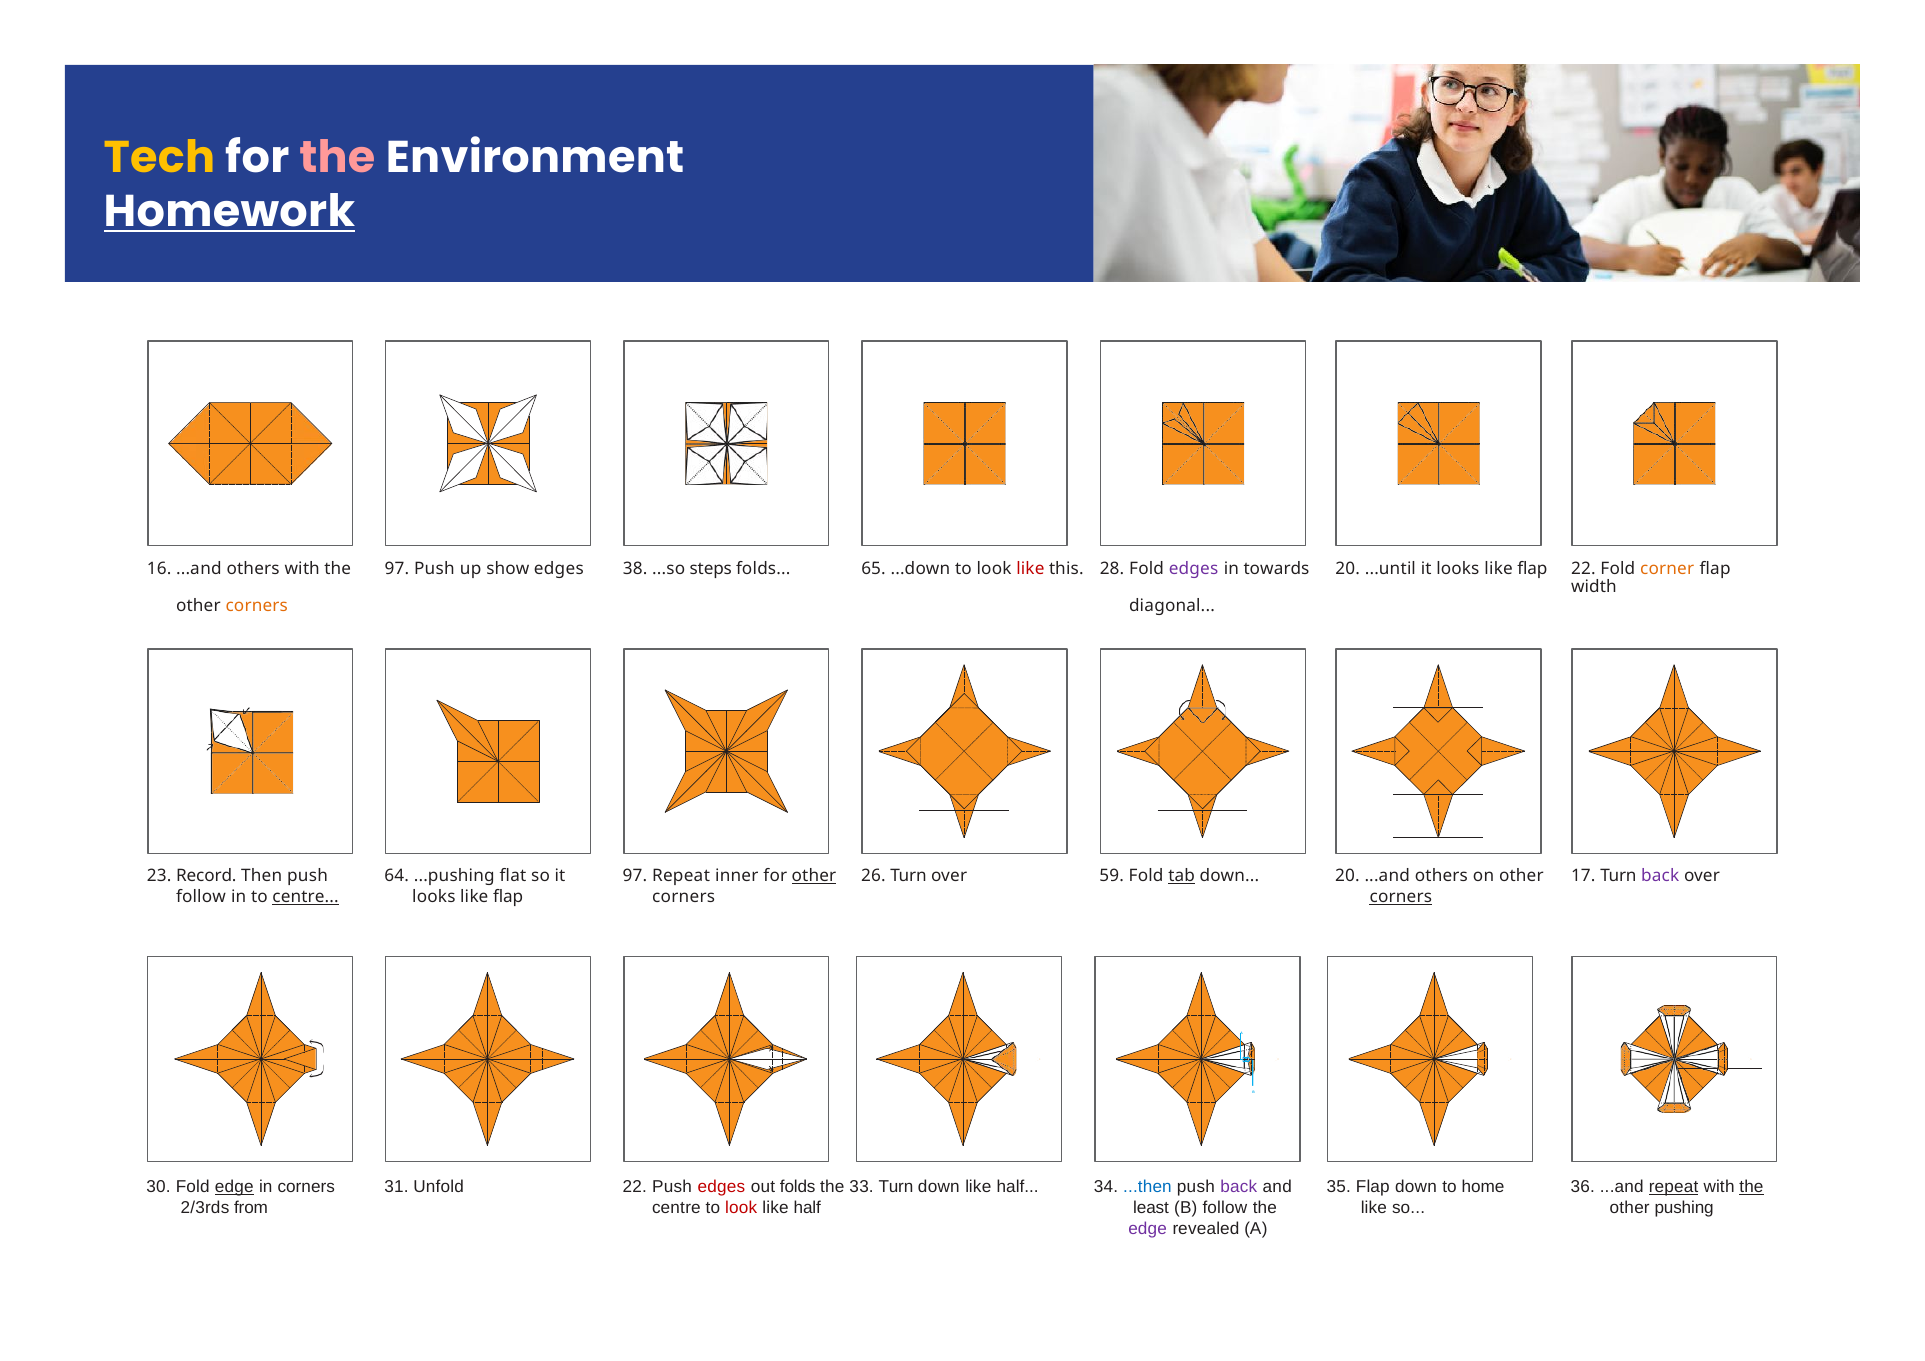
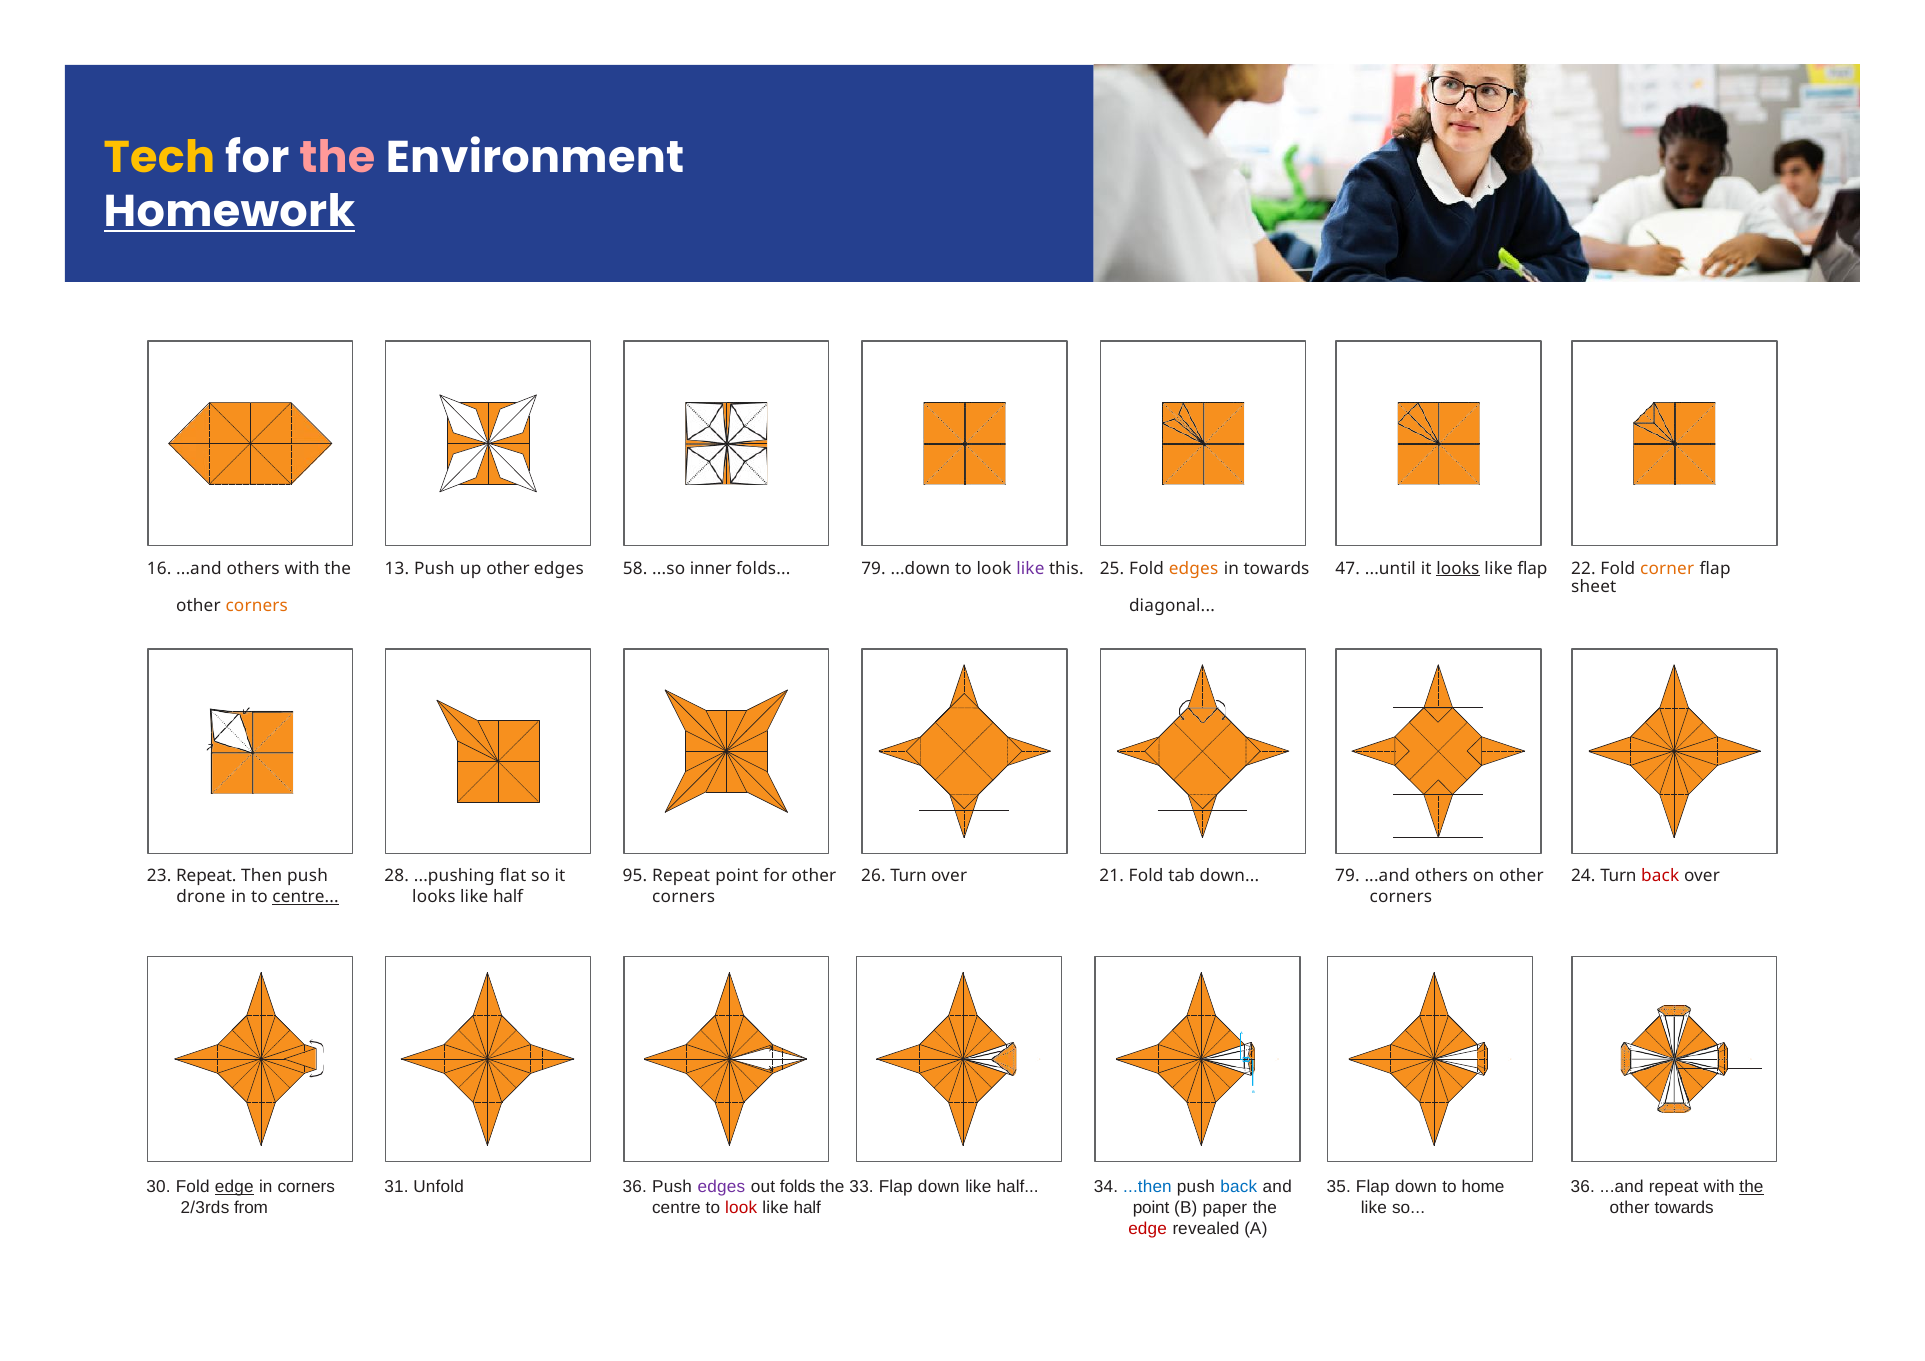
the 97: 97 -> 13 (397, 569)
up show: show -> other (508, 569)
38: 38 -> 58 (635, 569)
steps: steps -> inner (711, 569)
folds 65: 65 -> 79 (874, 569)
like colour: red -> purple (1030, 569)
28: 28 -> 25 (1112, 569)
edges colour: purple -> orange (1194, 569)
towards 20: 20 -> 47 (1348, 569)
looks underline: none -> present (1458, 569)
width: width -> sheet (1594, 587)
23 Record: Record -> Repeat (206, 876)
64: 64 -> 28 (397, 876)
it 97: 97 -> 95 (635, 876)
Repeat inner: inner -> point (737, 876)
other underline: present -> none (814, 876)
59: 59 -> 21 (1112, 876)
tab underline: present -> none (1182, 876)
down 20: 20 -> 79 (1347, 876)
17: 17 -> 24 (1583, 876)
back colour: purple -> red (1660, 876)
follow: follow -> drone (201, 897)
flap: flap -> half (508, 897)
corners underline: present -> none (1401, 897)
back colour: purple -> blue (1239, 1187)
repeat underline: present -> none (1674, 1187)
Unfold 22: 22 -> 36 (635, 1187)
edges colour: red -> purple (721, 1187)
33 Turn: Turn -> Flap (896, 1187)
least: least -> point (1151, 1208)
B follow: follow -> paper (1225, 1208)
other pushing: pushing -> towards (1684, 1208)
edge colour: purple -> red (1148, 1229)
